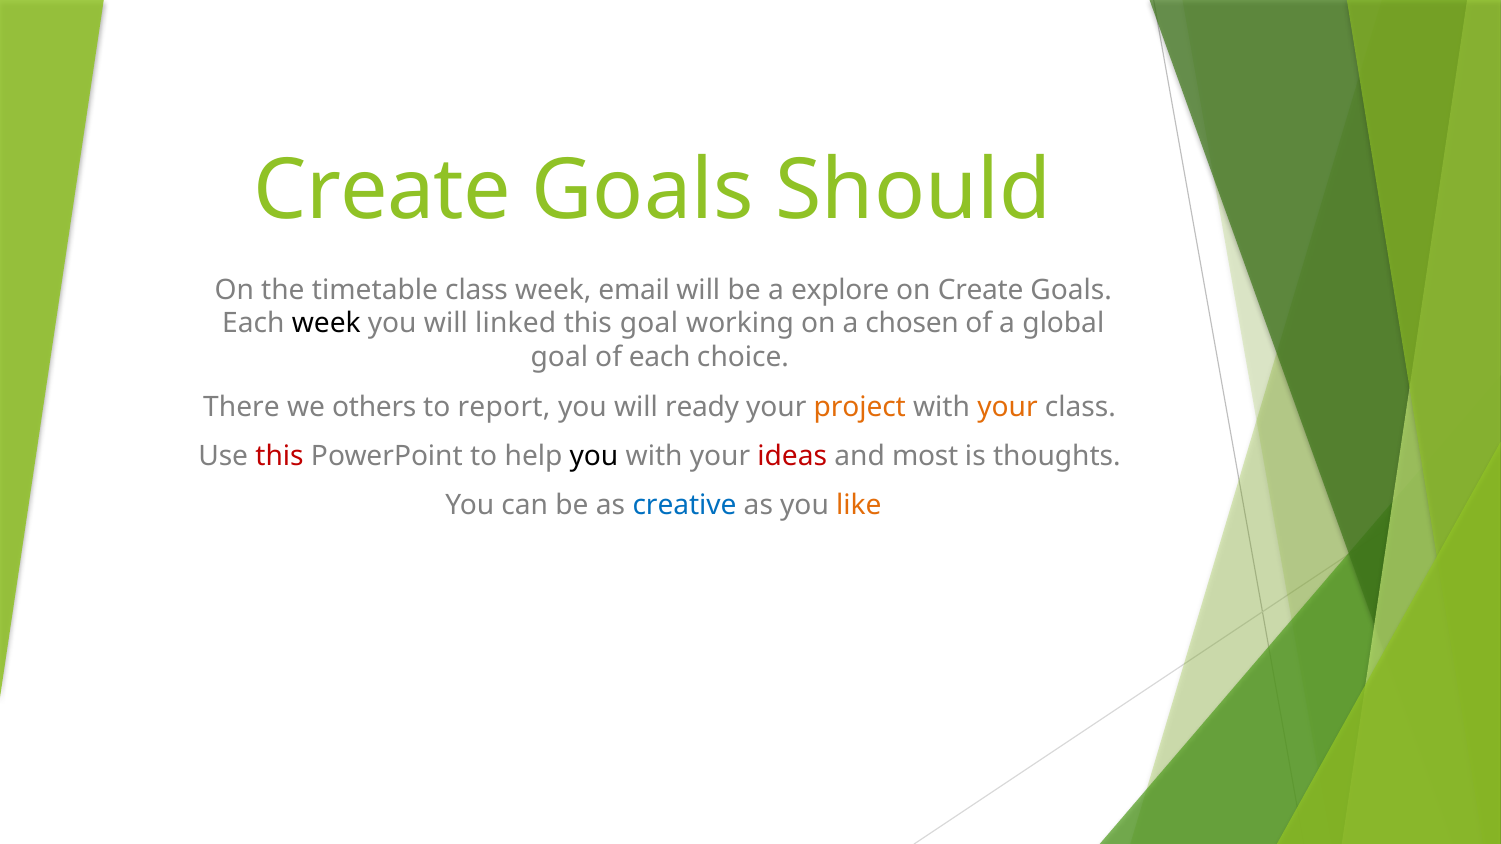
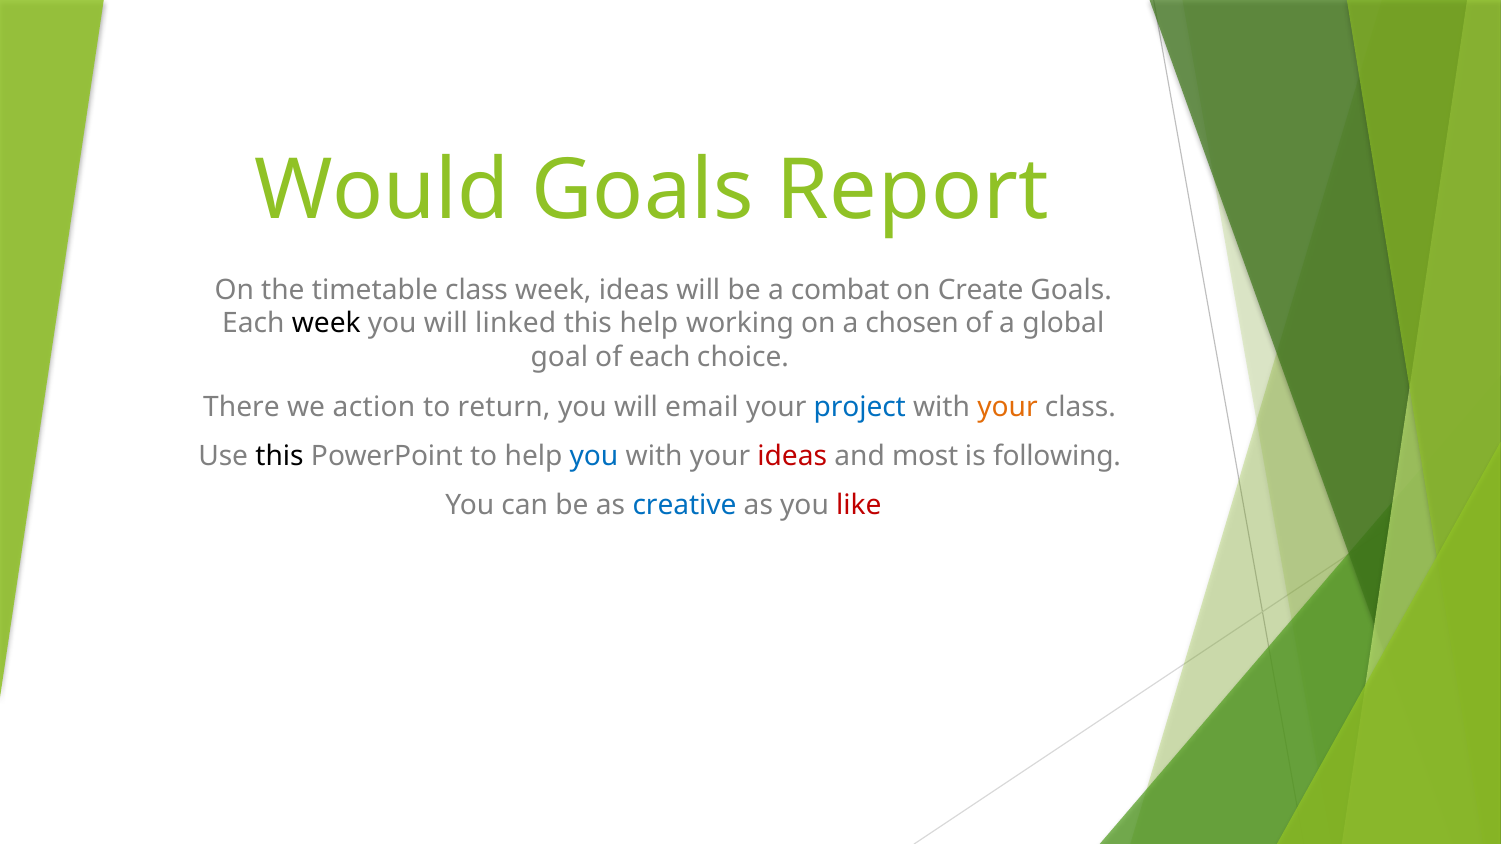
Create: Create -> Would (382, 191)
Should: Should -> Report (913, 191)
week email: email -> ideas (634, 290)
explore: explore -> combat (840, 290)
this goal: goal -> help (649, 324)
others: others -> action (374, 407)
report: report -> return (504, 407)
ready: ready -> email (702, 407)
project colour: orange -> blue (860, 407)
this colour: red -> black (280, 456)
you colour: black -> blue (594, 456)
thoughts: thoughts -> following (1057, 456)
like colour: orange -> red (859, 506)
